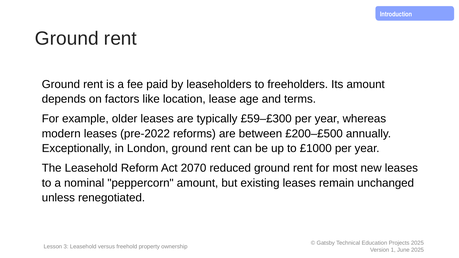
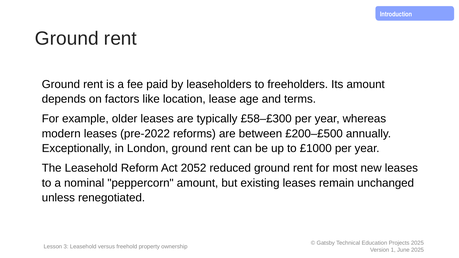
£59–£300: £59–£300 -> £58–£300 (266, 119)
2070: 2070 -> 2052 (194, 168)
